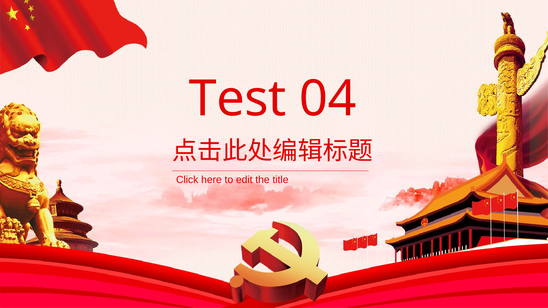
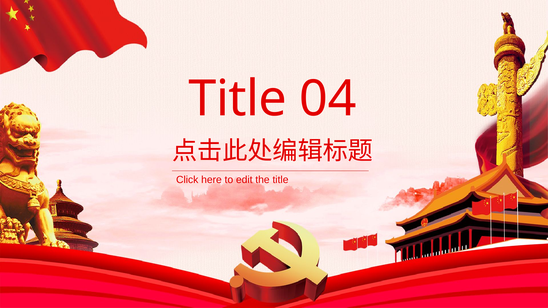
Test: Test -> Title (238, 99)
